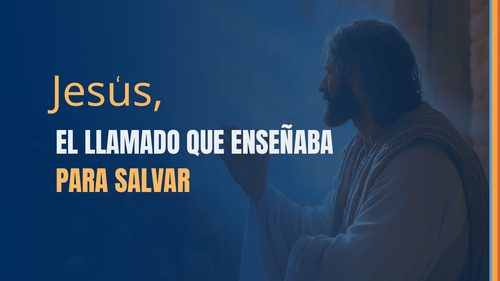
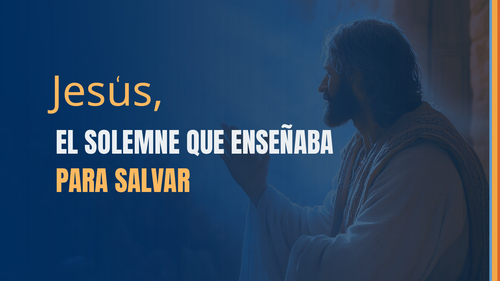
LLAMADO: LLAMADO -> SOLEMNE (132, 145)
